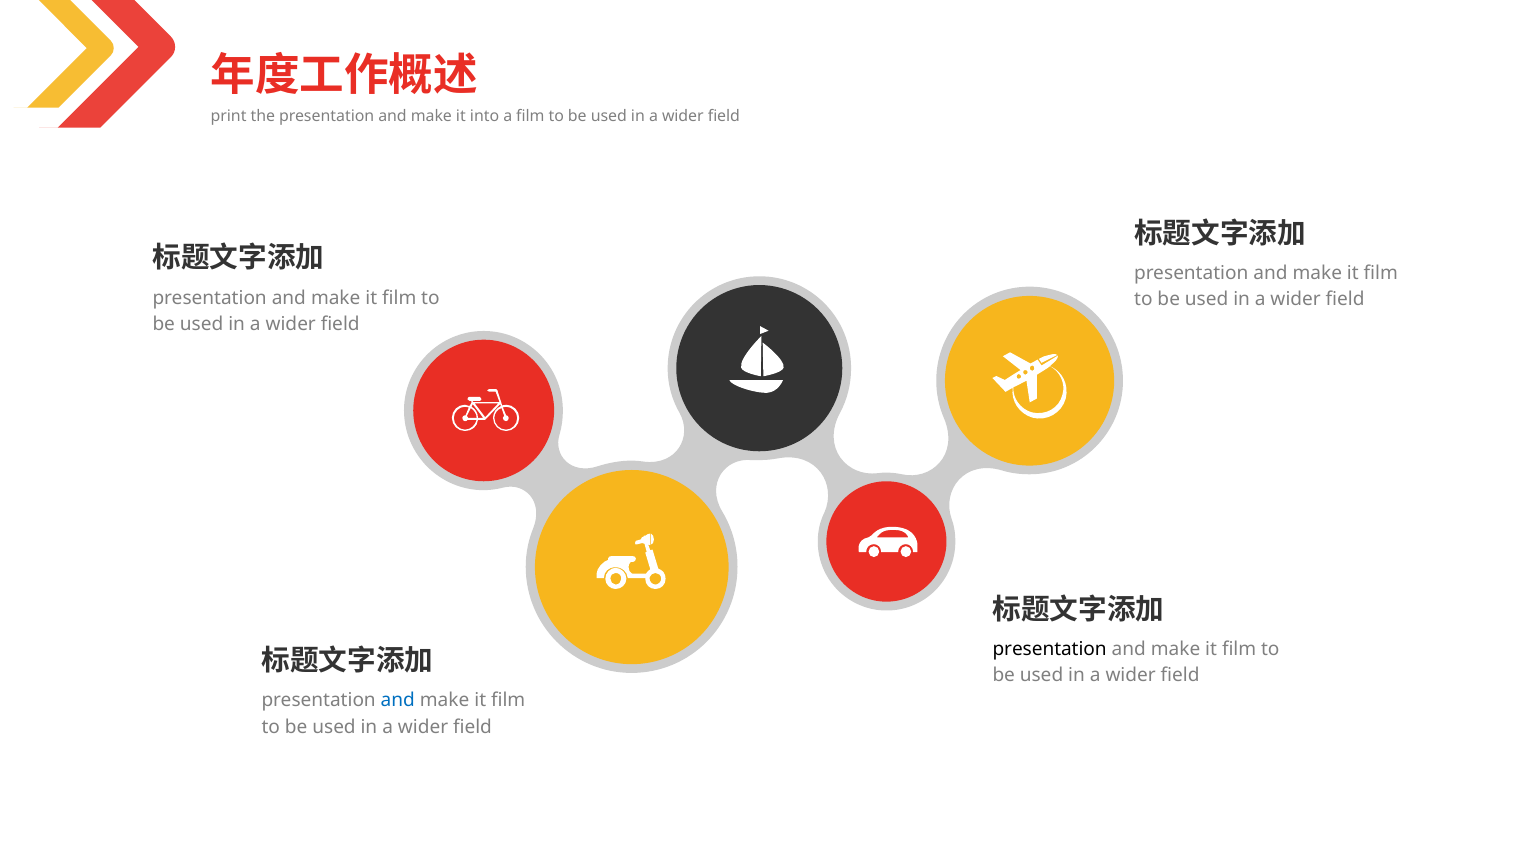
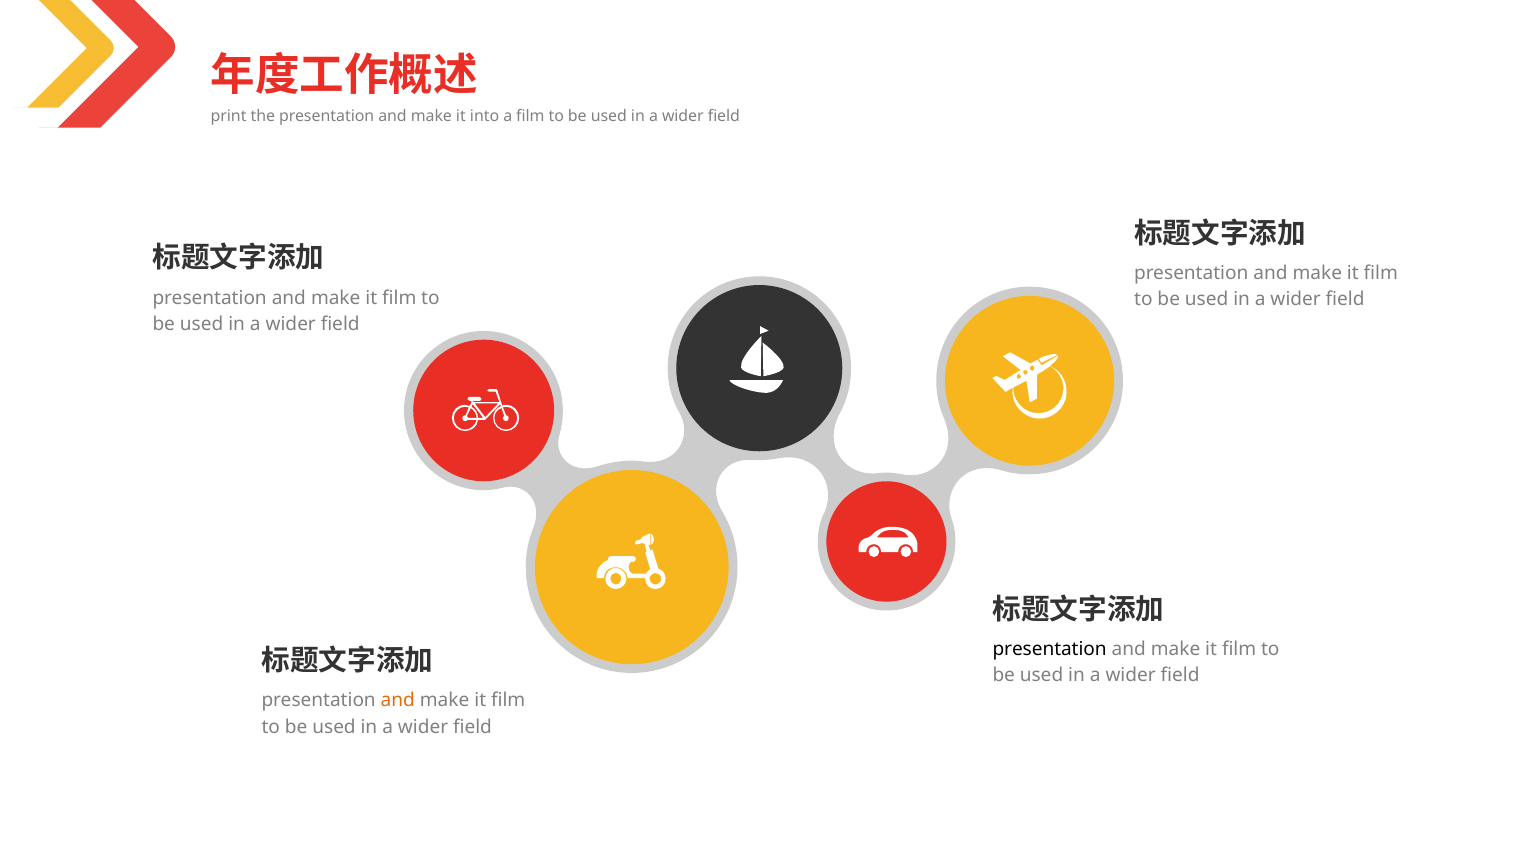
and colour: blue -> orange (398, 701)
